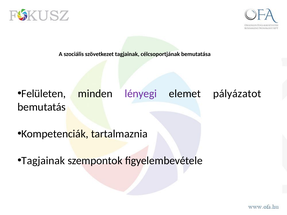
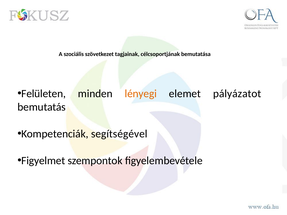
lényegi colour: purple -> orange (141, 94)
tartalmaznia: tartalmaznia -> segítségével (119, 134)
Tagjainak: Tagjainak -> Figyelmet (43, 161)
